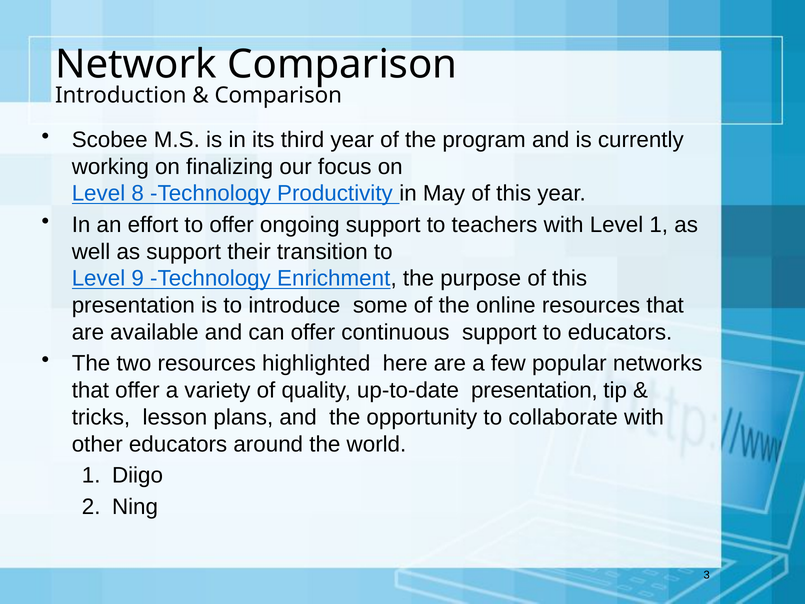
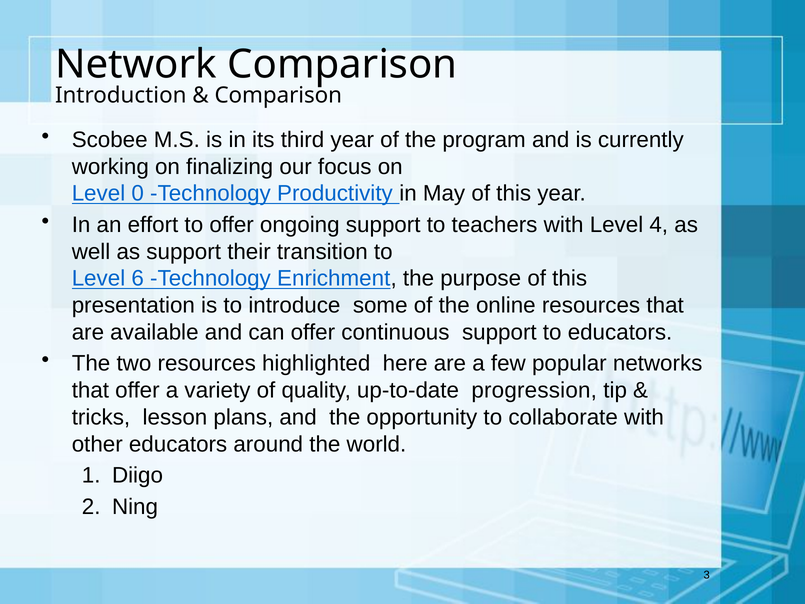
8: 8 -> 0 (138, 193)
Level 1: 1 -> 4 (659, 225)
9: 9 -> 6 (138, 278)
up-to-date presentation: presentation -> progression (534, 390)
